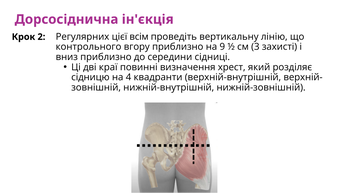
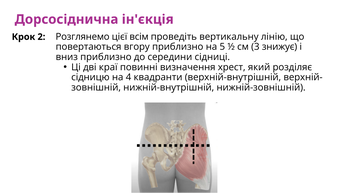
Регулярних: Регулярних -> Розглянемо (83, 37)
контрольного: контрольного -> повертаються (89, 47)
9: 9 -> 5 (222, 47)
захисті: захисті -> знижує (280, 47)
